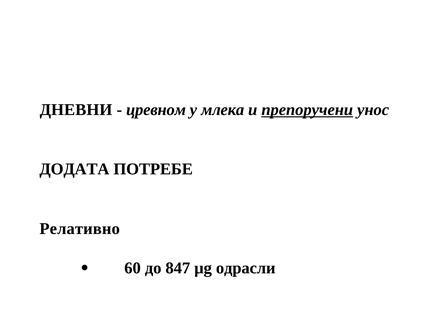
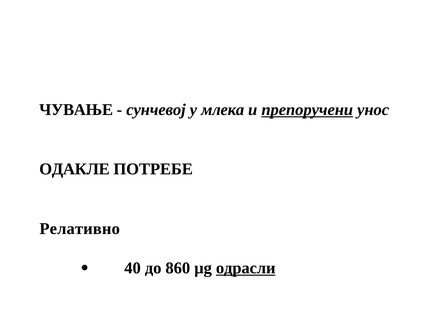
ДНЕВНИ: ДНЕВНИ -> ЧУВАЊЕ (76, 110)
цревном: цревном -> сунчевој (156, 110)
ДОДАТА: ДОДАТА -> ОДАКЛЕ (74, 169)
60: 60 -> 40 (133, 268)
847: 847 -> 860 (178, 268)
одрасли underline: none -> present (246, 268)
